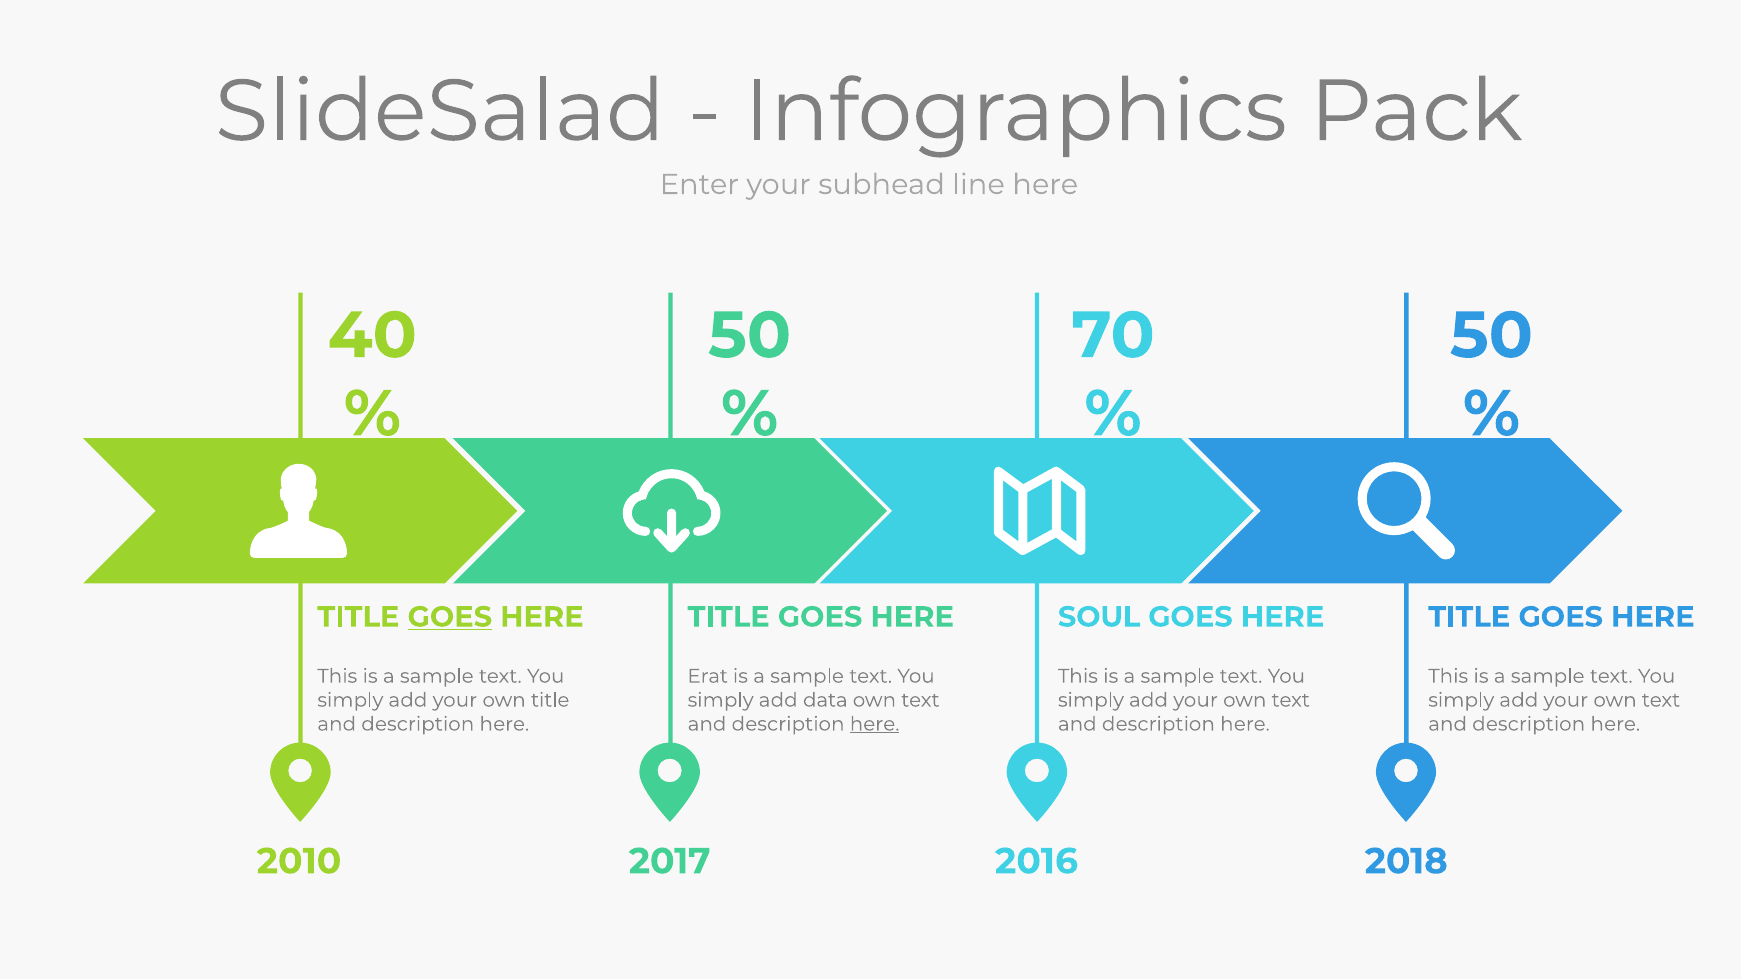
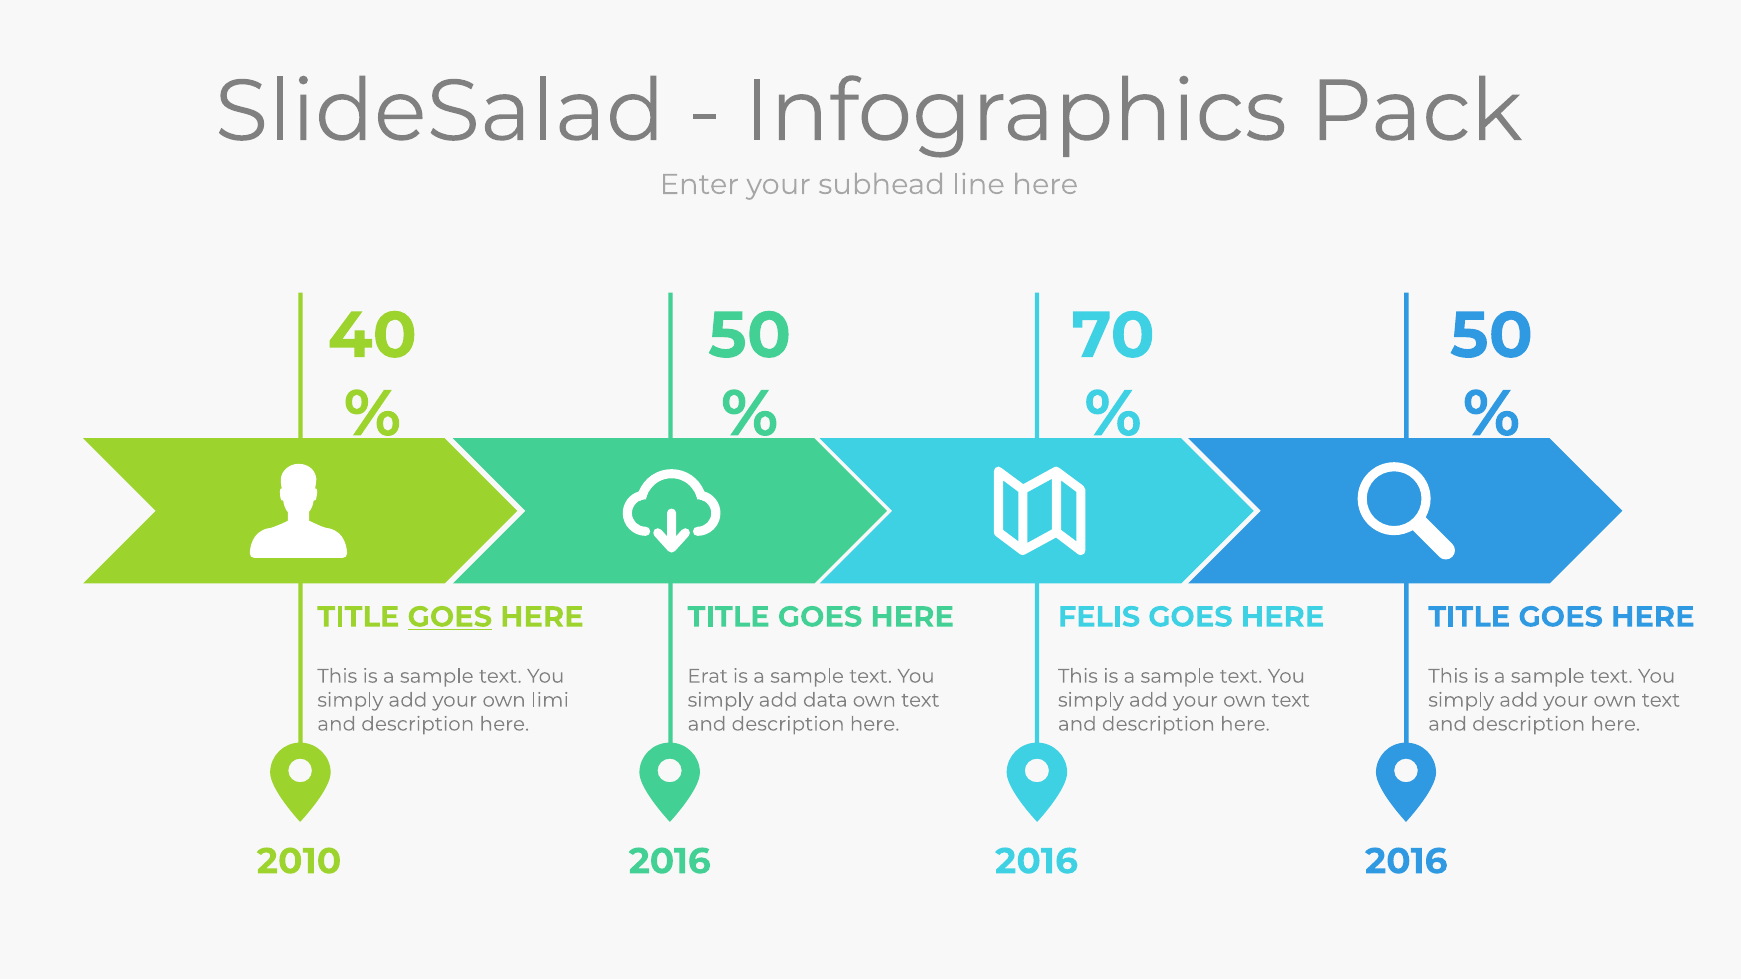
SOUL: SOUL -> FELIS (1099, 617)
own title: title -> limi (550, 700)
here underline: present -> none (875, 724)
2010 2017: 2017 -> 2016 (670, 862)
2018: 2018 -> 2016 (1406, 862)
